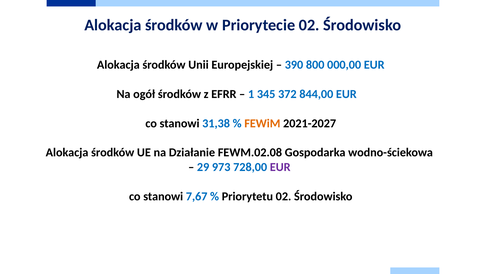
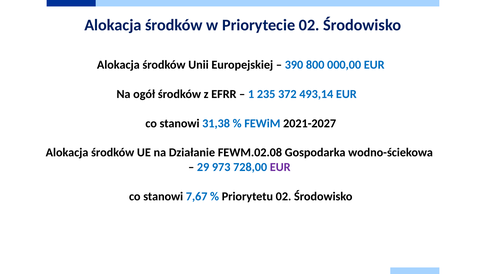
345: 345 -> 235 (266, 94)
844,00: 844,00 -> 493,14 (316, 94)
FEWiM colour: orange -> blue (262, 123)
